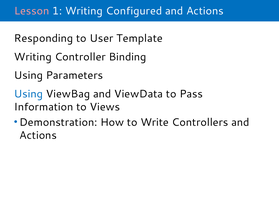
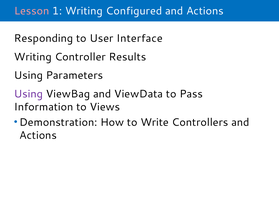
Template: Template -> Interface (140, 38)
Binding: Binding -> Results (127, 57)
Using colour: blue -> purple (28, 94)
